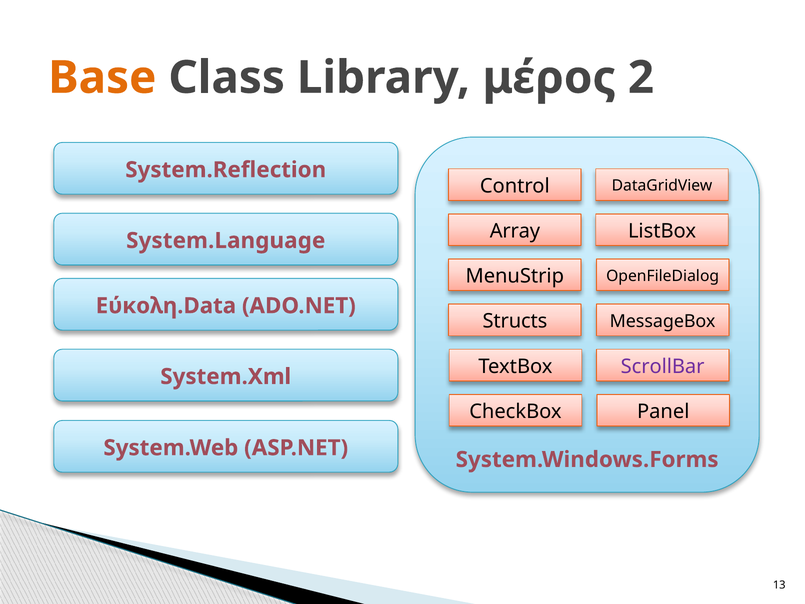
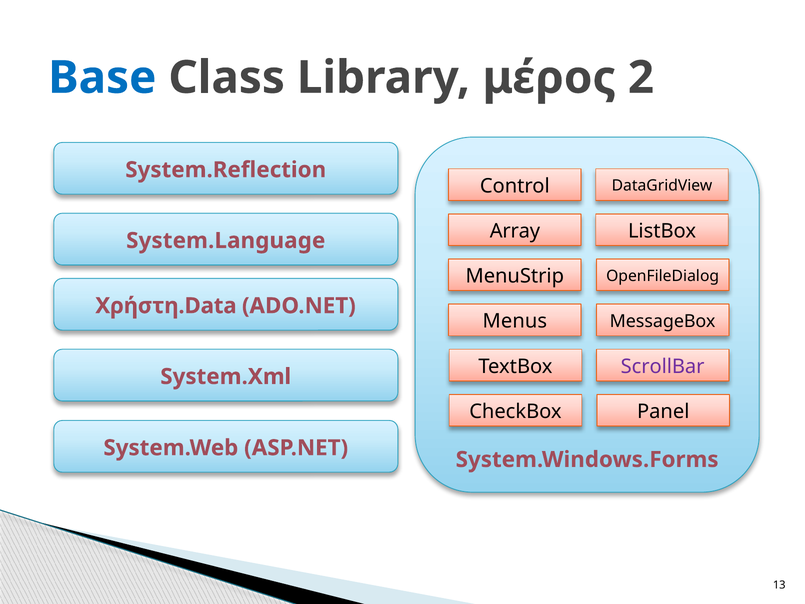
Base colour: orange -> blue (102, 78)
Εύκολη.Data: Εύκολη.Data -> Χρήστη.Data (166, 306)
Structs: Structs -> Menus (515, 321)
